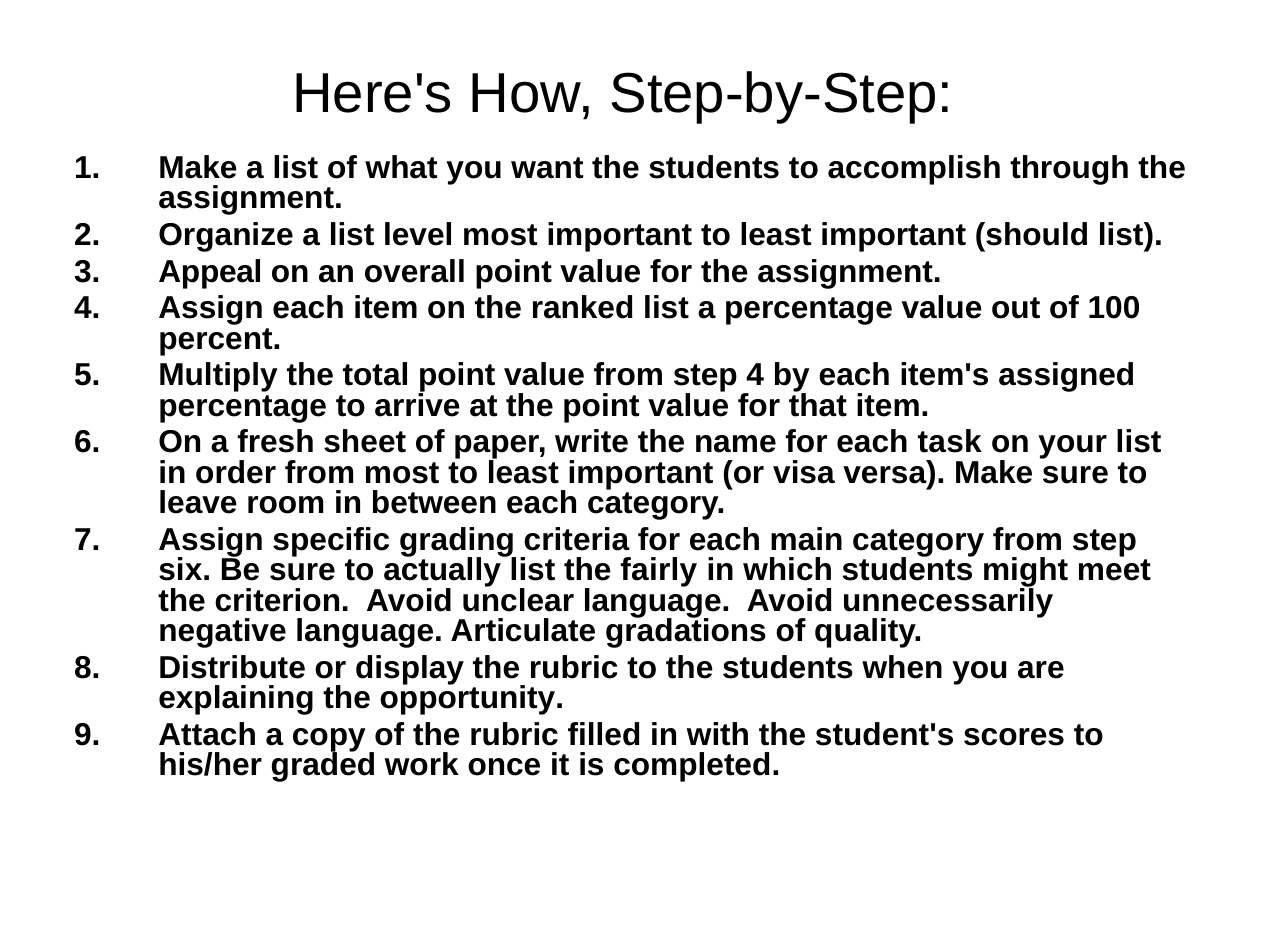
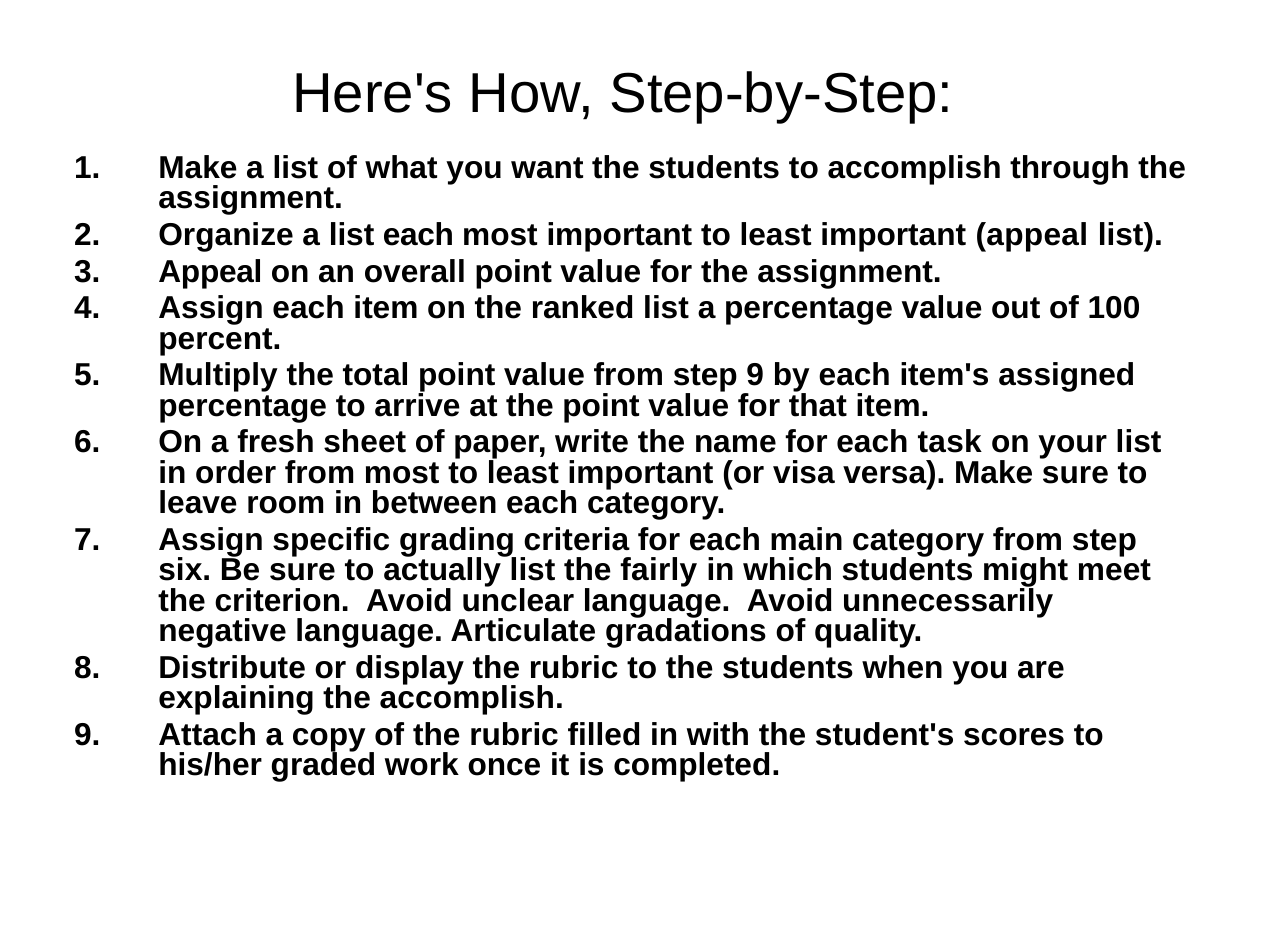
list level: level -> each (418, 235)
important should: should -> appeal (1032, 235)
step 4: 4 -> 9 (755, 376)
the opportunity: opportunity -> accomplish (472, 699)
